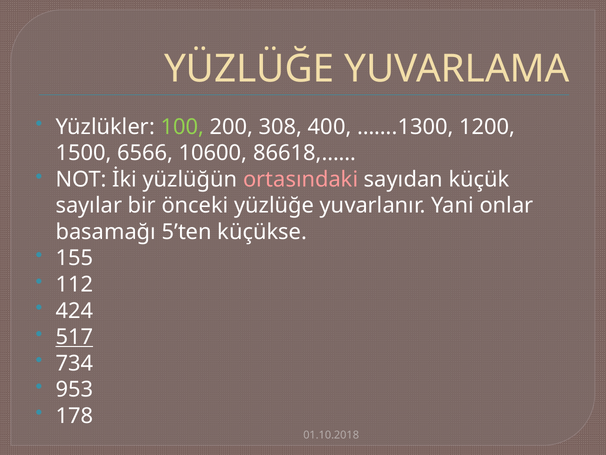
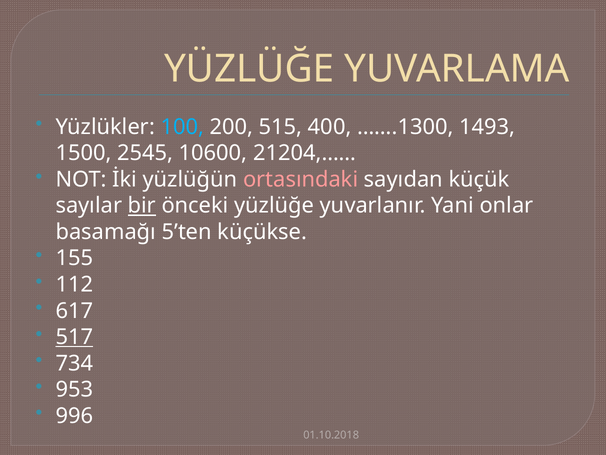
100 colour: light green -> light blue (182, 127)
308: 308 -> 515 (281, 127)
1200: 1200 -> 1493 (487, 127)
6566: 6566 -> 2545 (145, 153)
86618,……: 86618,…… -> 21204,…… (305, 153)
bir underline: none -> present (142, 205)
424: 424 -> 617 (74, 310)
178: 178 -> 996 (74, 415)
